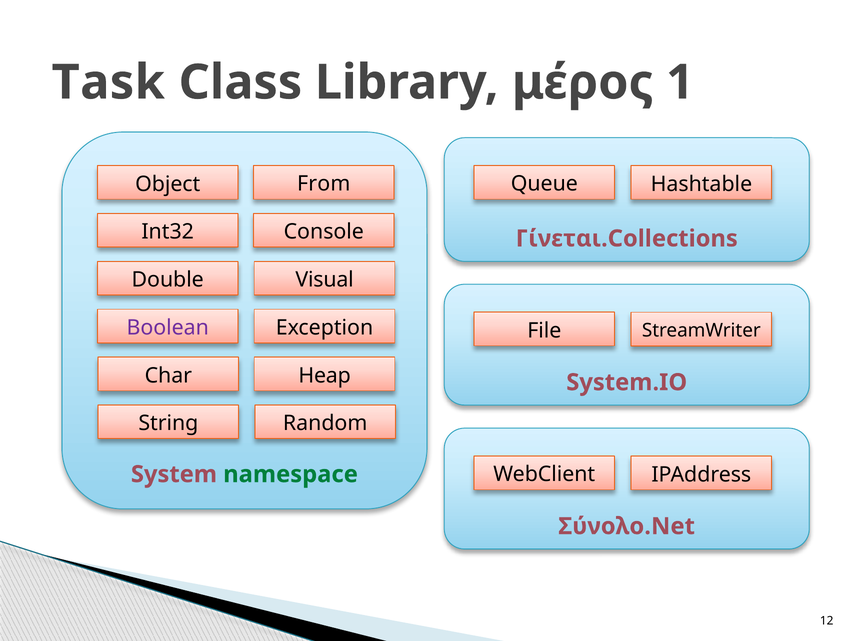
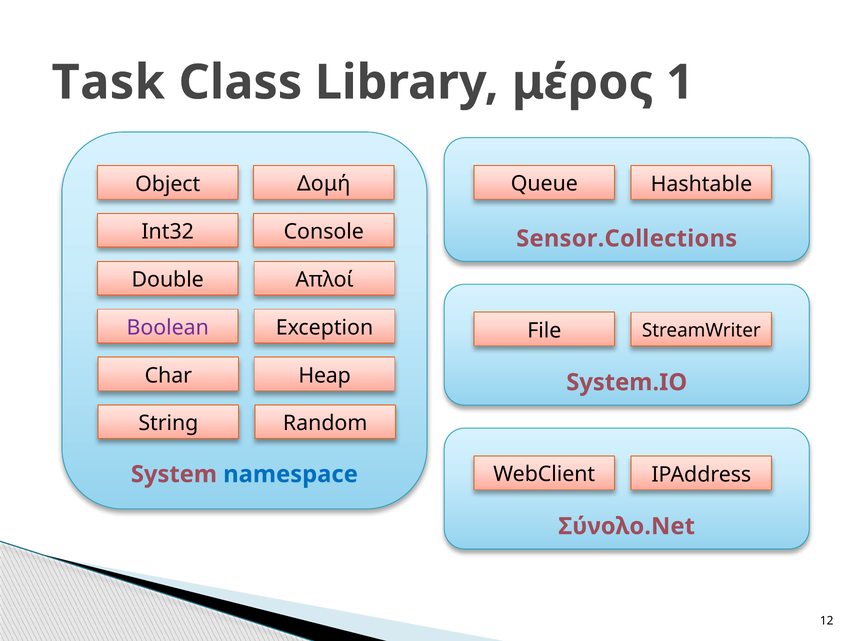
From: From -> Δομή (324, 184)
Γίνεται.Collections: Γίνεται.Collections -> Sensor.Collections (627, 238)
Visual: Visual -> Απλοί (325, 279)
namespace colour: green -> blue (291, 474)
